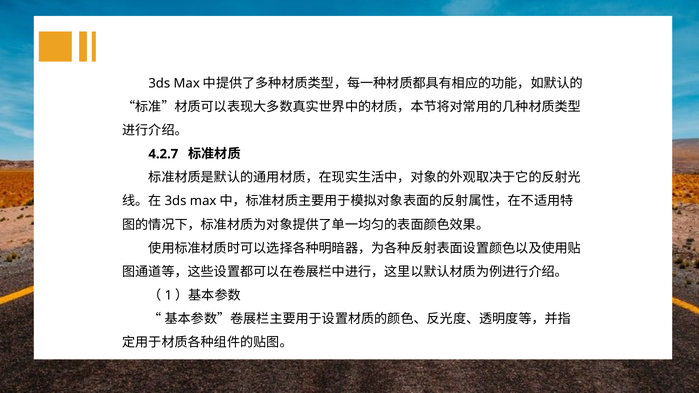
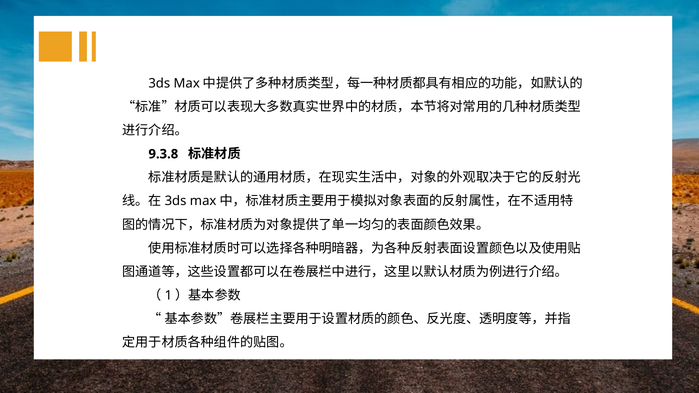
4.2.7: 4.2.7 -> 9.3.8 (163, 154)
